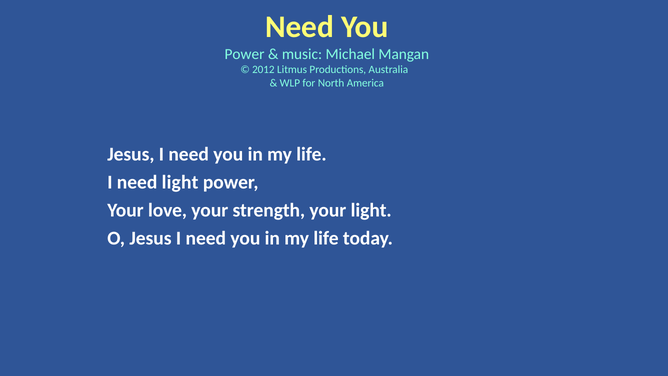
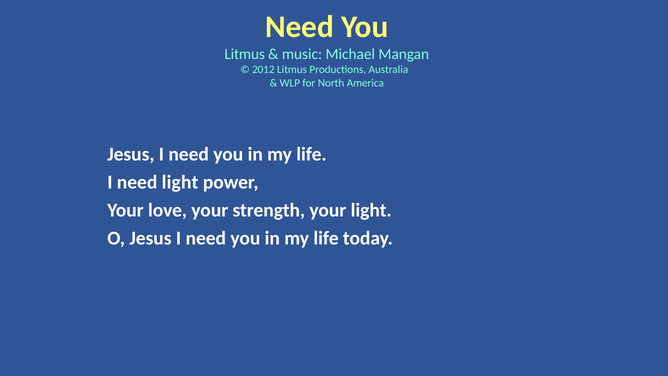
Power: Power -> Litmus (245, 54)
